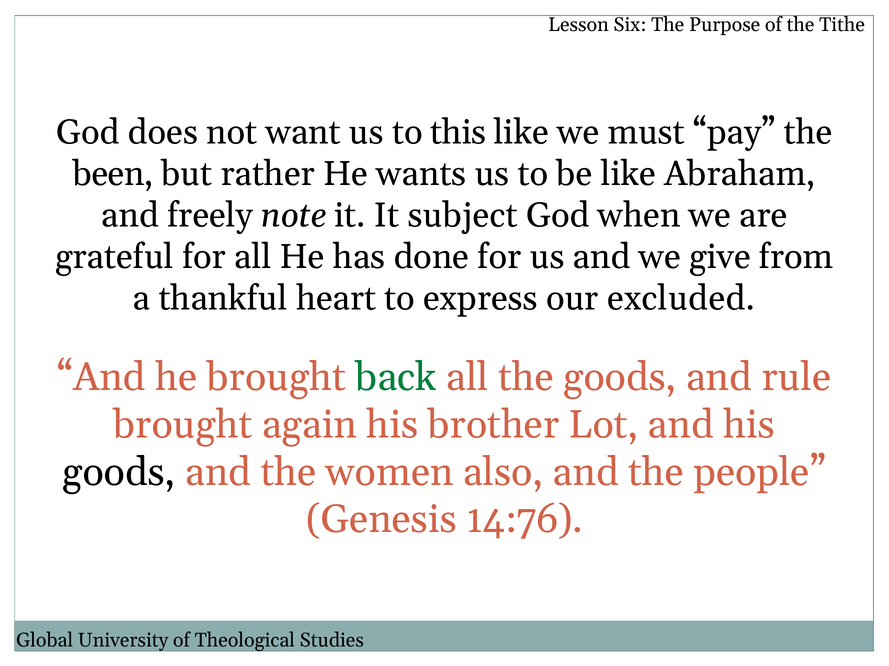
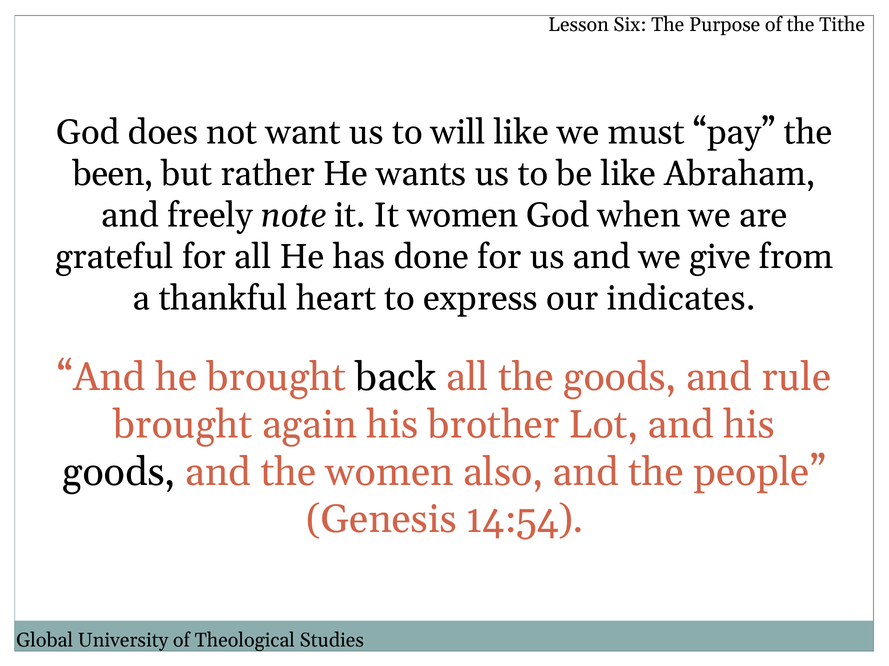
this: this -> will (458, 132)
It subject: subject -> women (463, 215)
excluded: excluded -> indicates (681, 299)
back colour: green -> black (396, 378)
14:76: 14:76 -> 14:54 (525, 520)
